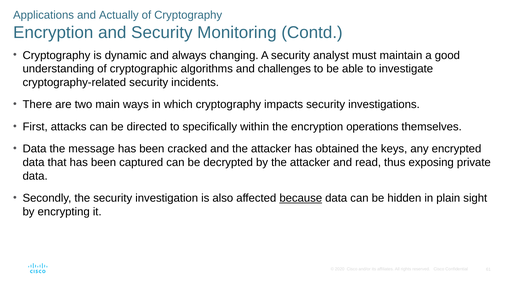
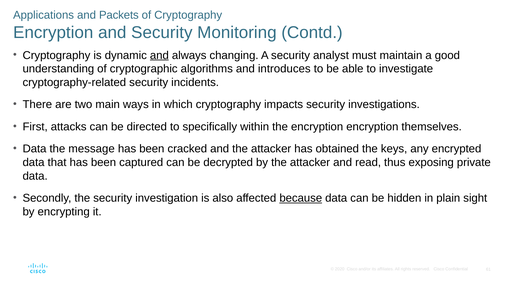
Actually: Actually -> Packets (119, 15)
and underline: none -> present (159, 55)
challenges: challenges -> introduces (284, 69)
encryption operations: operations -> encryption (372, 127)
